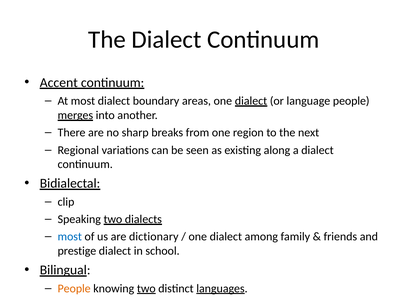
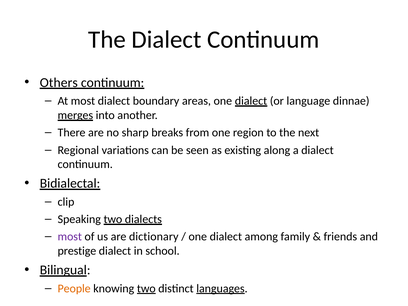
Accent: Accent -> Others (59, 83)
language people: people -> dinnae (351, 101)
most colour: blue -> purple (70, 237)
